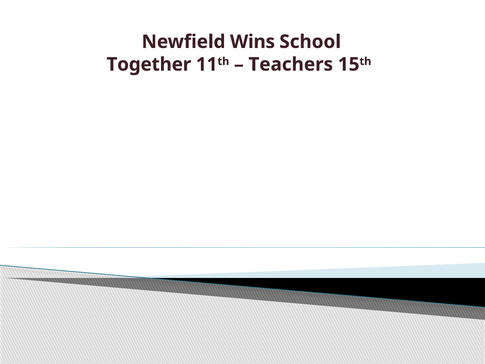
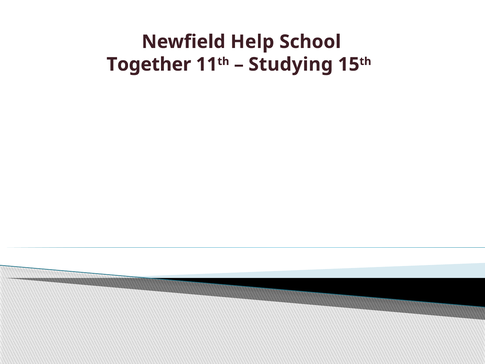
Wins: Wins -> Help (252, 42)
Teachers: Teachers -> Studying (291, 64)
